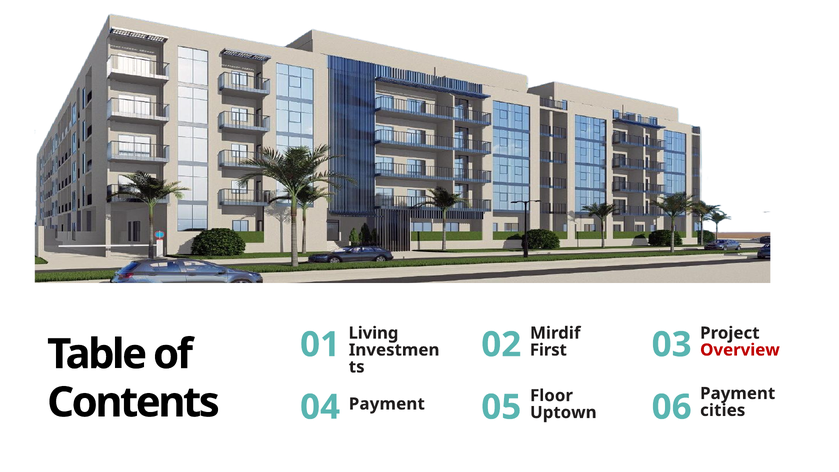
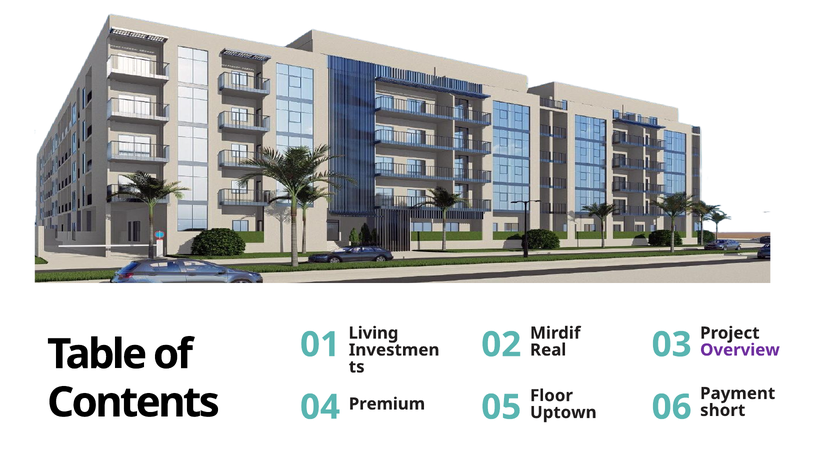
First: First -> Real (548, 350)
Overview colour: red -> purple (740, 350)
Payment: Payment -> Premium (387, 404)
cities: cities -> short (723, 410)
